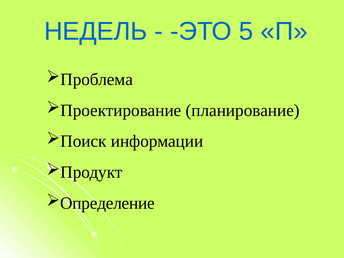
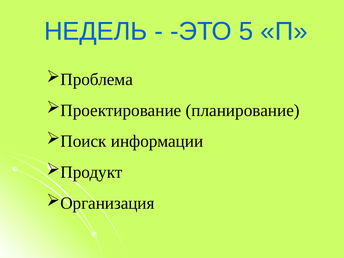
Определение: Определение -> Организация (107, 203)
